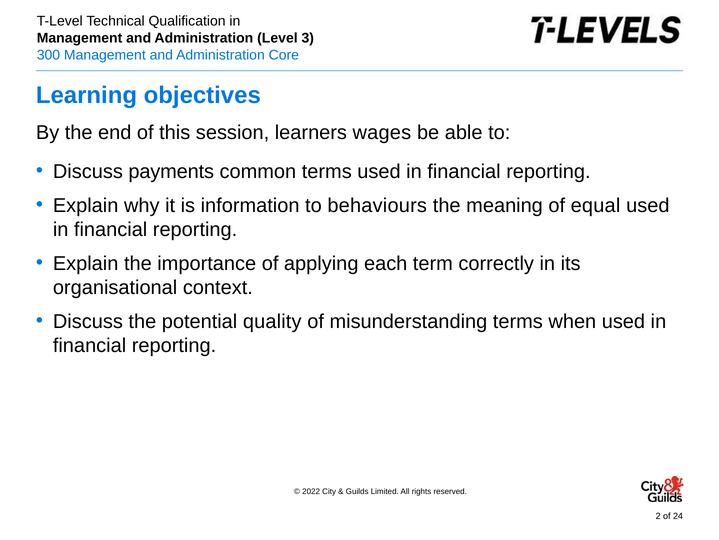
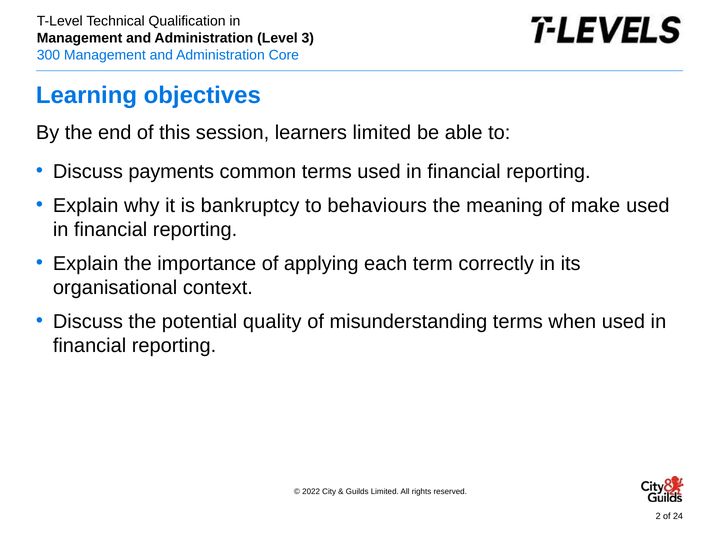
learners wages: wages -> limited (382, 132)
information: information -> bankruptcy (250, 205)
equal: equal -> make (595, 205)
